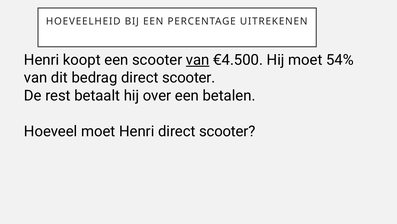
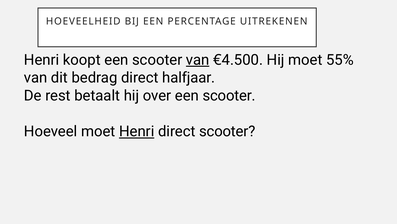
54%: 54% -> 55% (340, 60)
bedrag direct scooter: scooter -> halfjaar (189, 78)
over een betalen: betalen -> scooter (229, 95)
Henri underline: none -> present (137, 131)
